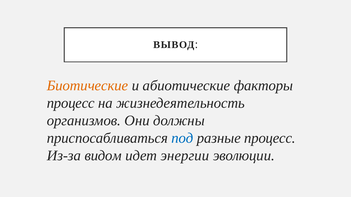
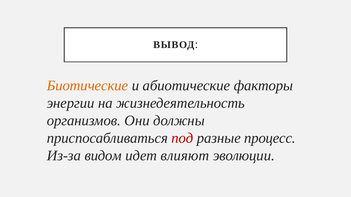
процесс: процесс -> энергии (71, 103)
под colour: blue -> red (182, 138)
энергии: энергии -> влияют (185, 156)
